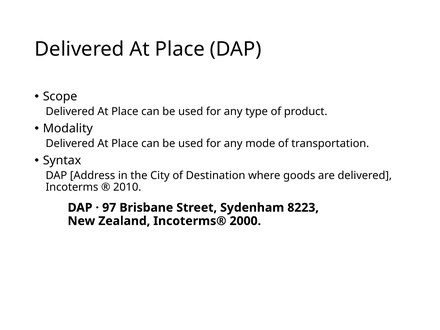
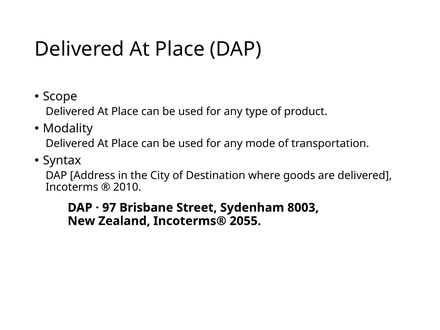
8223: 8223 -> 8003 (303, 208)
2000: 2000 -> 2055 (245, 221)
